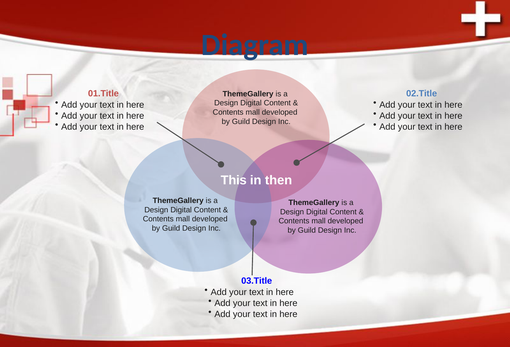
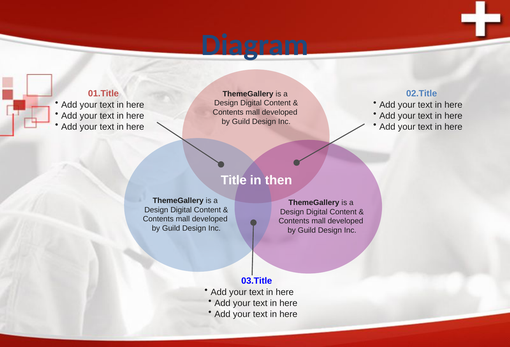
This: This -> Title (234, 180)
